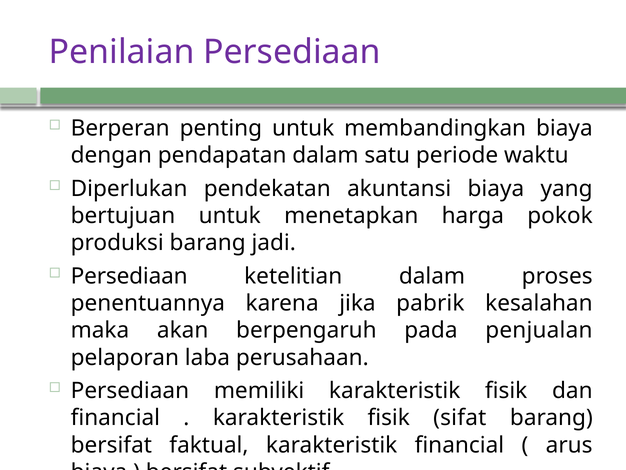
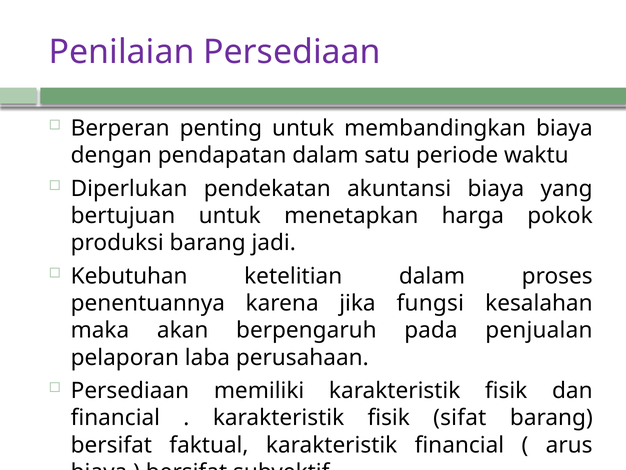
Persediaan: Persediaan -> Kebutuhan (129, 276)
pabrik: pabrik -> fungsi (430, 303)
